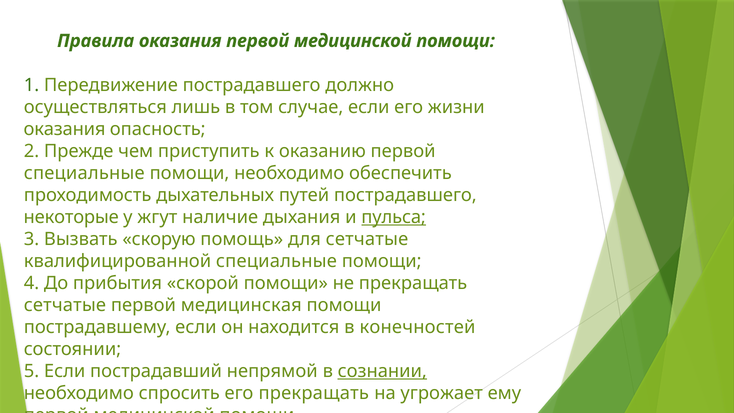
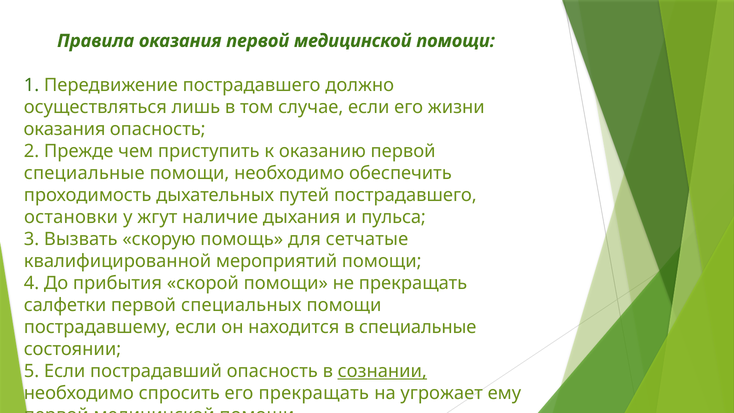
некоторые: некоторые -> остановки (71, 217)
пульса underline: present -> none (394, 217)
квалифицированной специальные: специальные -> мероприятий (277, 261)
сетчатые: сетчатые -> салфетки (65, 305)
медицинская: медицинская -> специальных (241, 305)
в конечностей: конечностей -> специальные (418, 327)
пострадавший непрямой: непрямой -> опасность (272, 371)
